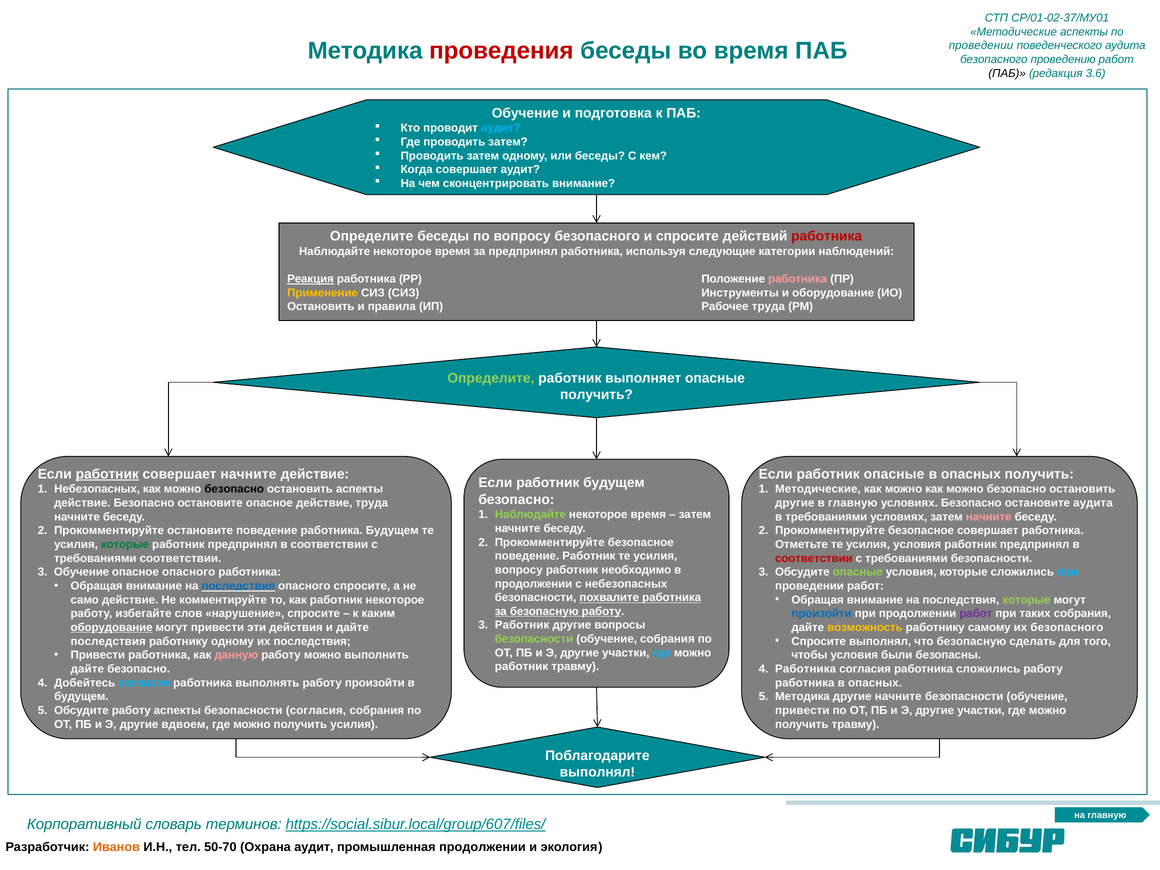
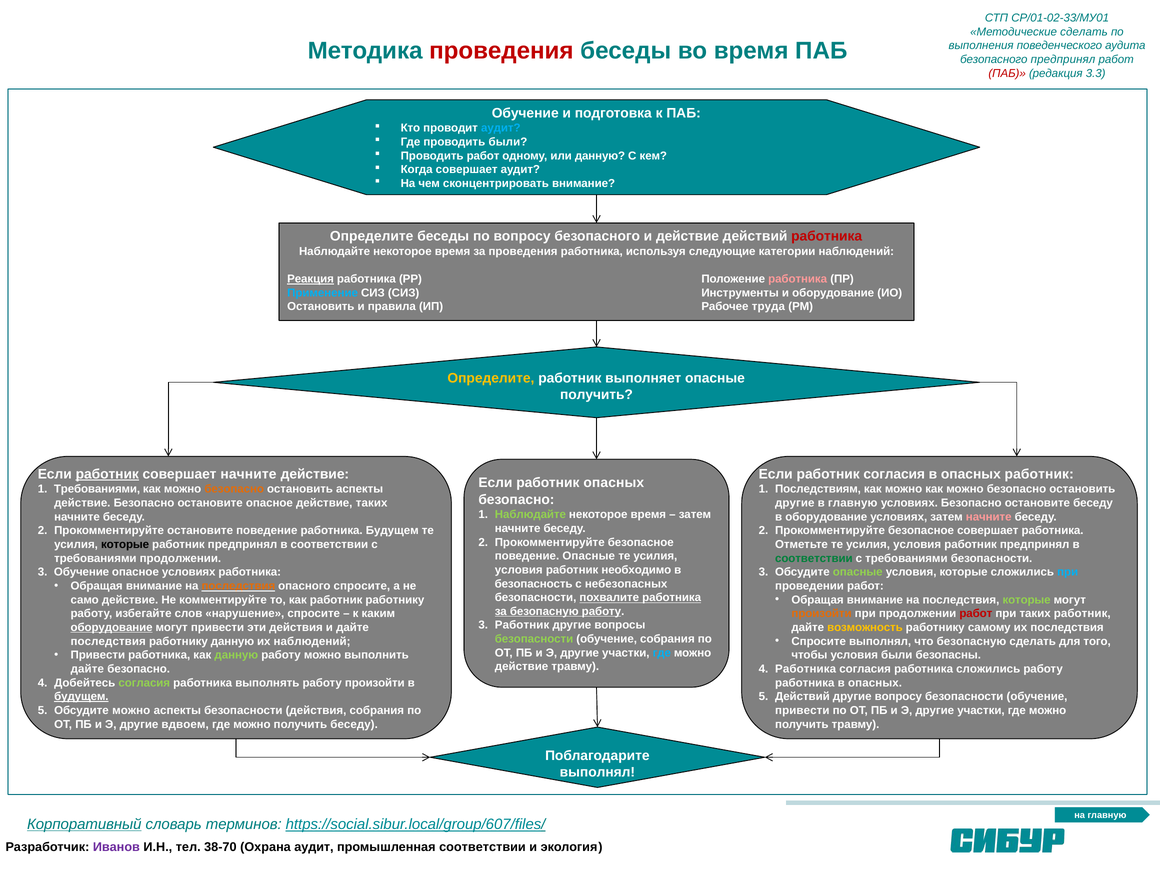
СР/01-02-37/МУ01: СР/01-02-37/МУ01 -> СР/01-02-33/МУ01 (1060, 18)
Методические аспекты: аспекты -> сделать (1084, 32)
проведении: проведении -> выполнения (981, 46)
безопасного проведению: проведению -> предпринял (1063, 59)
ПАБ colour: black -> red (1007, 73)
3.6: 3.6 -> 3.3 (1096, 73)
Где проводить затем: затем -> были (508, 142)
затем: затем -> работ (483, 156)
или беседы: беседы -> данную (600, 156)
и спросите: спросите -> действие (688, 236)
за предпринял: предпринял -> проведения (523, 251)
Применение colour: yellow -> light blue (323, 293)
Определите colour: light green -> yellow (491, 378)
работник опасные: опасные -> согласия (894, 474)
опасных получить: получить -> работник (1039, 474)
работник будущем: будущем -> опасных (614, 483)
Небезопасных: Небезопасных -> Требованиями (97, 489)
безопасно colour: black -> orange (234, 489)
Методические: Методические -> Последствиям (818, 489)
действие труда: труда -> таких (372, 503)
остановите аудита: аудита -> беседу (1093, 503)
в требованиями: требованиями -> оборудование (826, 517)
которые colour: green -> black (125, 544)
поведение Работник: Работник -> Опасные (589, 556)
требованиями соответствии: соответствии -> продолжении (180, 558)
соответствии colour: red -> green (814, 558)
вопросу: вопросу -> условия (519, 570)
опасное опасного: опасного -> условиях (189, 572)
продолжении: продолжении -> безопасность (534, 584)
последствия colour: blue -> orange (238, 586)
работник некоторое: некоторое -> работнику (395, 600)
произойти colour: blue -> orange (822, 614)
работ colour: purple -> red (976, 614)
таких собрания: собрания -> работник (1082, 614)
их безопасного: безопасного -> последствия (1067, 627)
работнику одному: одному -> данную (232, 641)
их последствия: последствия -> наблюдений (312, 641)
данную colour: pink -> light green (236, 655)
работник: работник -> действие (522, 667)
согласия colour: light blue -> light green (144, 683)
будущем underline: none -> present (81, 697)
Методика: Методика -> Действий (802, 697)
другие начните: начните -> вопросу (898, 697)
Обсудите работу: работу -> можно (131, 710)
безопасности согласия: согласия -> действия (316, 710)
получить усилия: усилия -> беседу (354, 724)
Корпоративный underline: none -> present (84, 824)
Иванов colour: orange -> purple (116, 847)
50-70: 50-70 -> 38-70 (220, 847)
промышленная продолжении: продолжении -> соответствии (482, 847)
